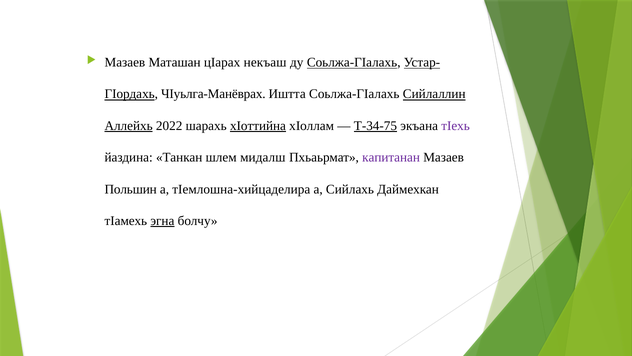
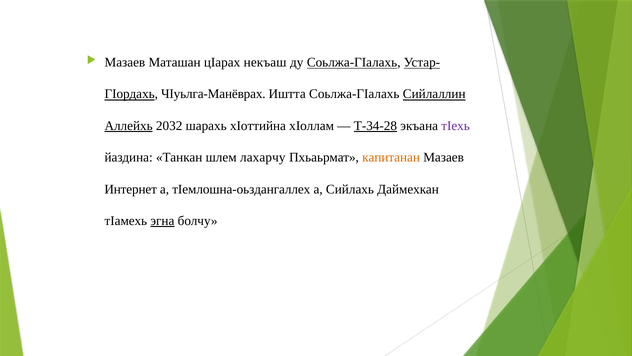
2022: 2022 -> 2032 (169, 126)
хӀоттийна underline: present -> none (258, 126)
Т-34-75: Т-34-75 -> Т-34-28 (375, 126)
мидалш: мидалш -> лахарчу (263, 157)
капитанан colour: purple -> orange (391, 157)
Польшин: Польшин -> Интернет (131, 189)
тӀемлошна-хийцаделира: тӀемлошна-хийцаделира -> тӀемлошна-оьздангаллех (241, 189)
